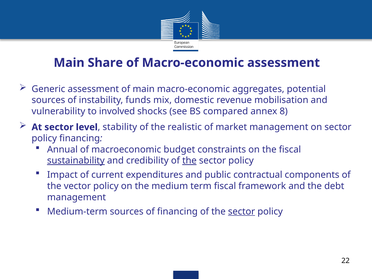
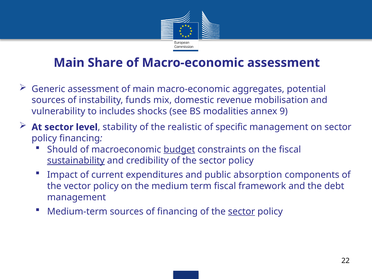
involved: involved -> includes (117, 111)
compared: compared -> modalities (226, 111)
8: 8 -> 9 (284, 111)
market: market -> specific (231, 127)
Annual: Annual -> Should (62, 149)
budget underline: none -> present (179, 149)
the underline: present -> none (189, 161)
contractual: contractual -> absorption (258, 175)
